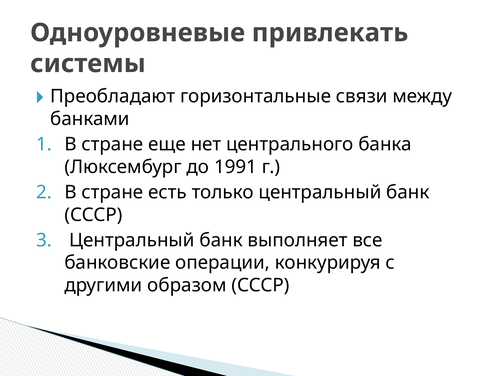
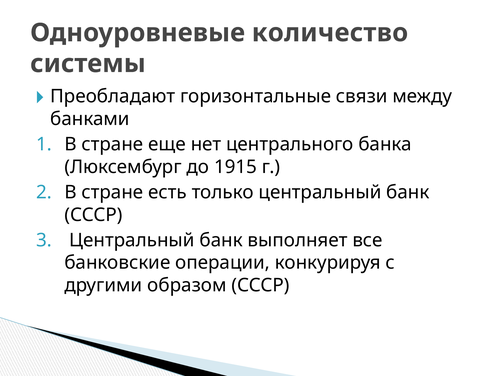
привлекать: привлекать -> количество (330, 33)
1991: 1991 -> 1915 (236, 167)
